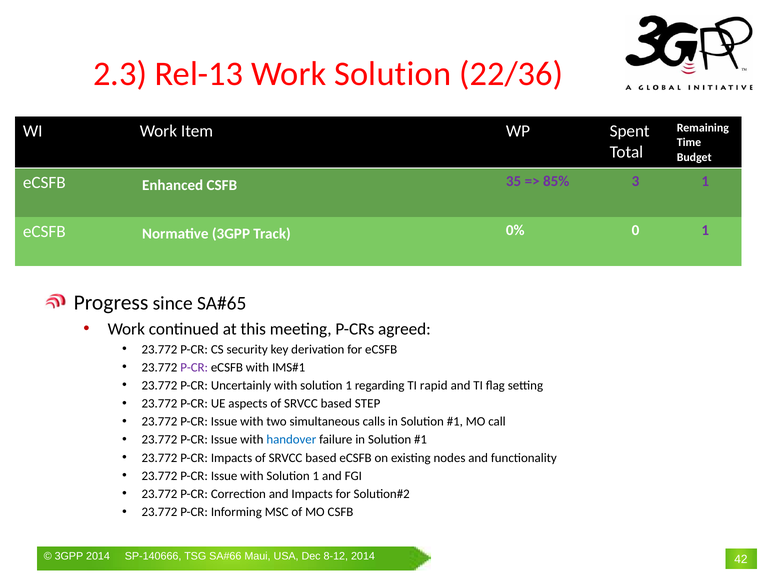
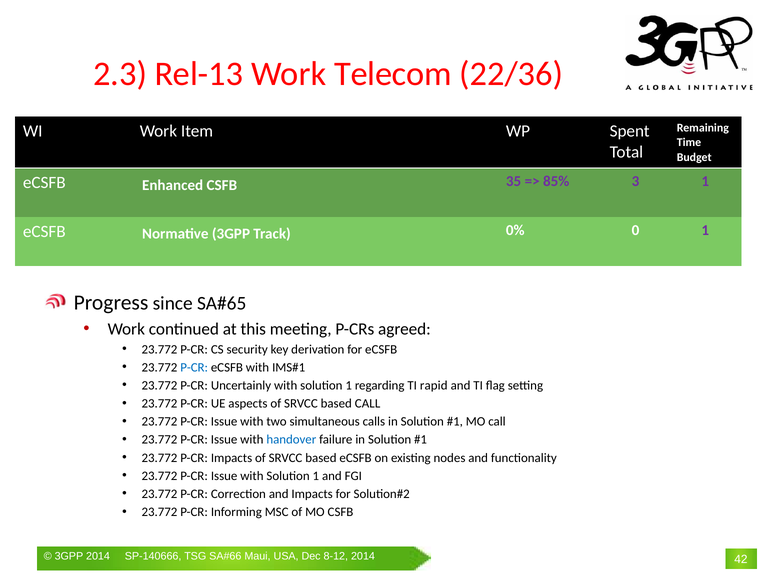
Work Solution: Solution -> Telecom (393, 74)
P-CR colour: purple -> blue (194, 367)
based STEP: STEP -> CALL (368, 404)
